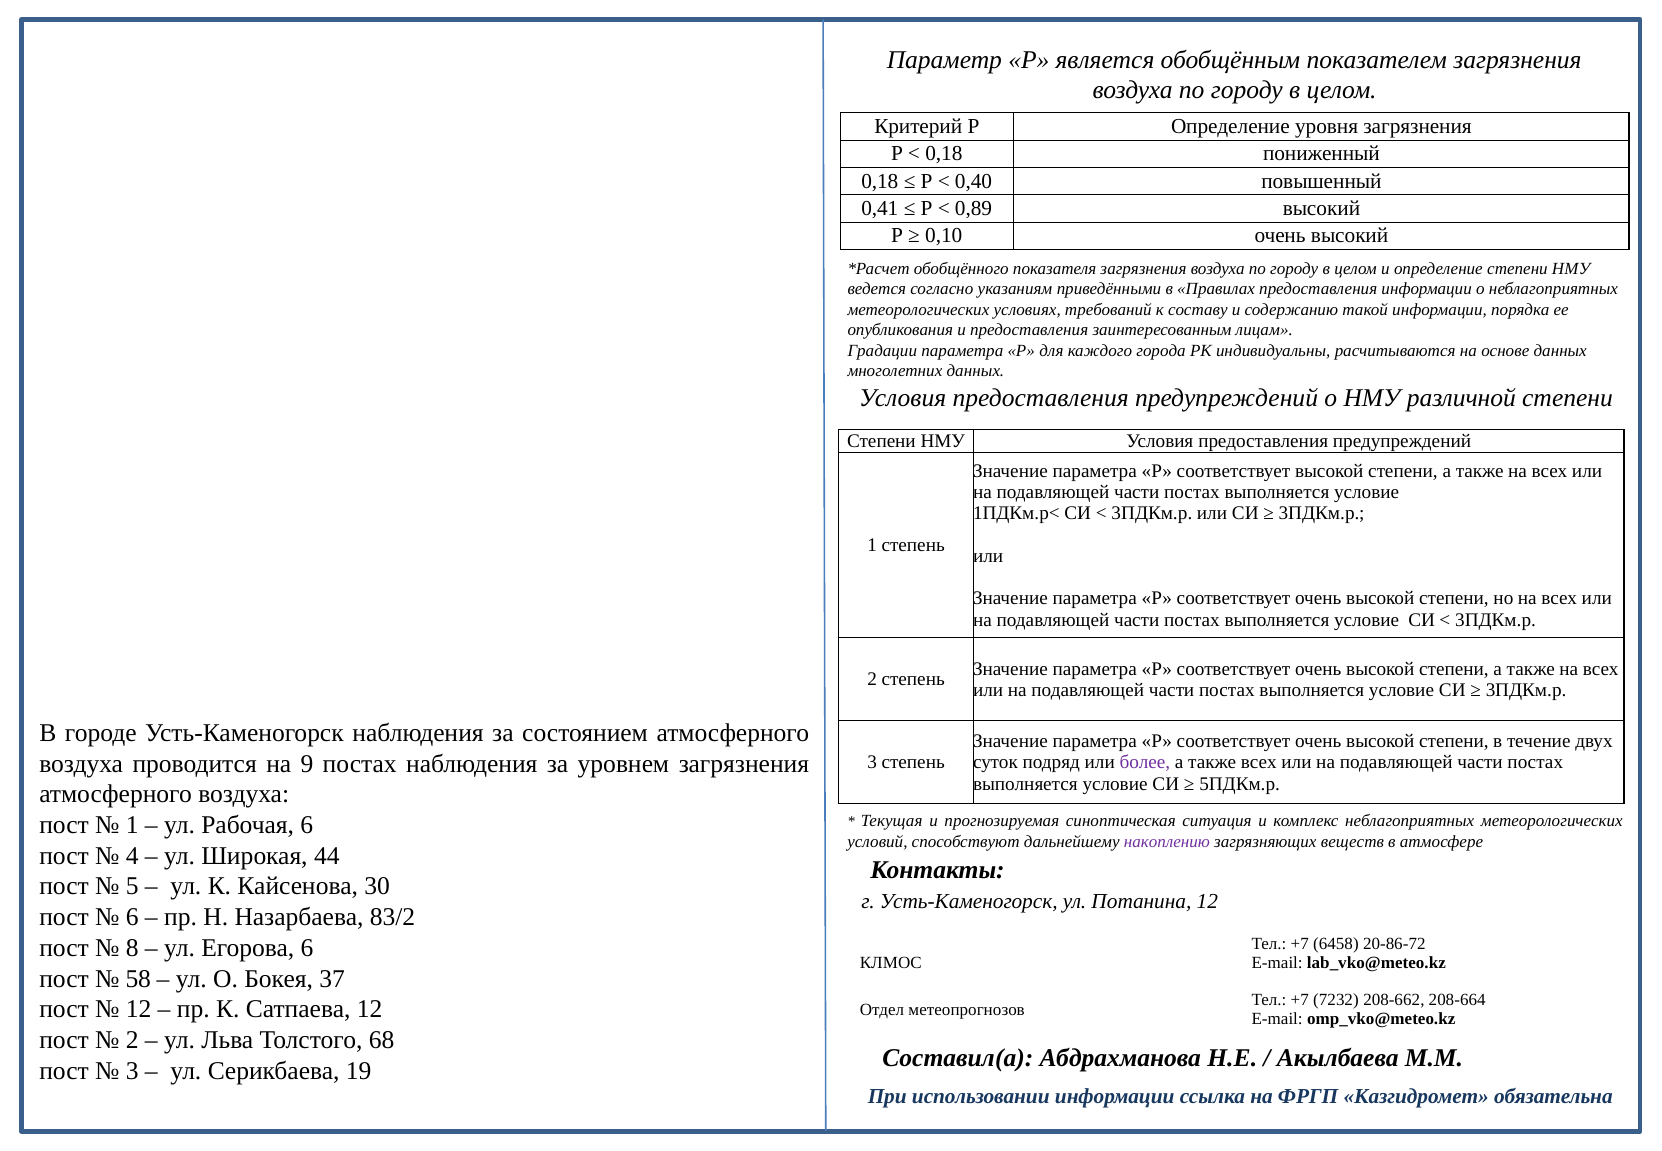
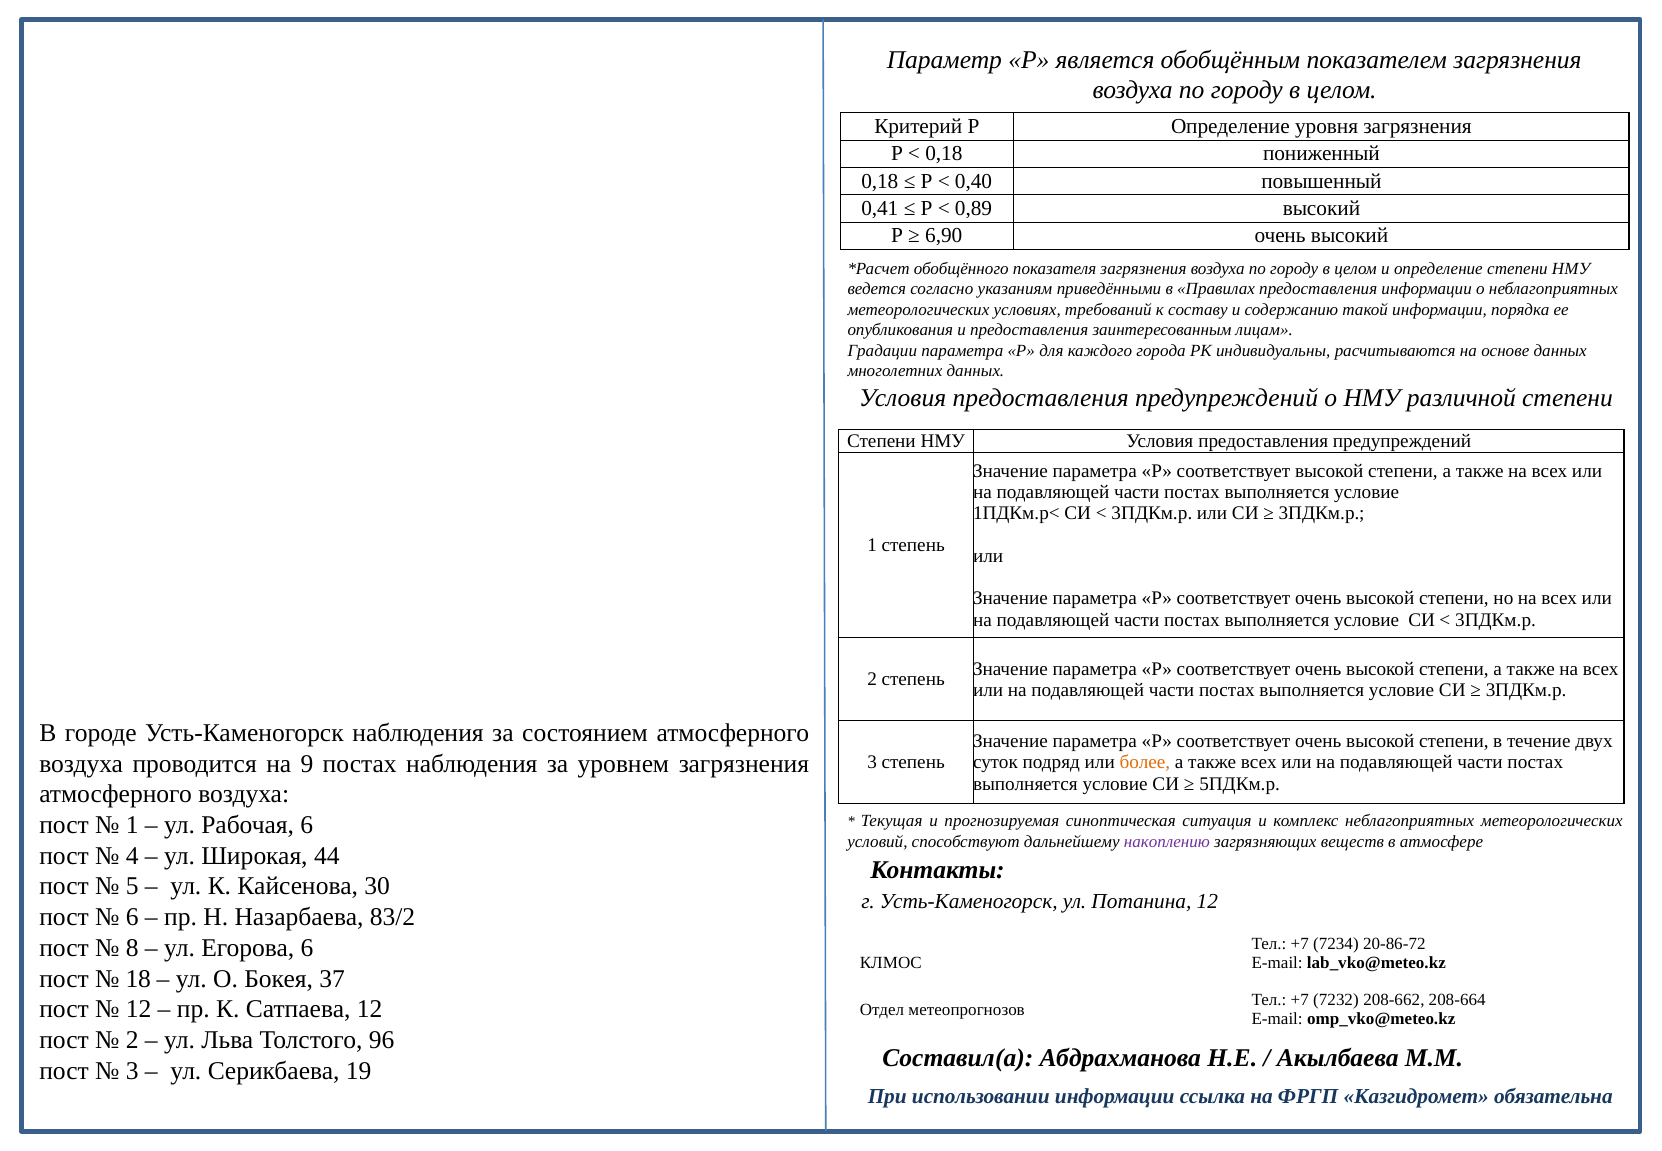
0,10: 0,10 -> 6,90 (944, 236)
более colour: purple -> orange (1145, 762)
6458: 6458 -> 7234 (1336, 944)
58: 58 -> 18 (138, 978)
68: 68 -> 96 (382, 1040)
